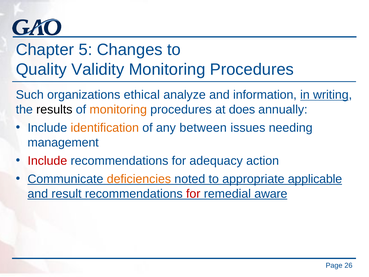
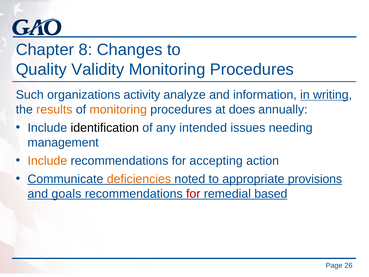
5: 5 -> 8 (86, 50)
ethical: ethical -> activity (142, 95)
results colour: black -> orange (54, 110)
identification colour: orange -> black (105, 128)
between: between -> intended (203, 128)
Include colour: red -> orange (47, 161)
adequacy: adequacy -> accepting (216, 161)
applicable: applicable -> provisions (315, 179)
result: result -> goals (66, 194)
aware: aware -> based (271, 194)
